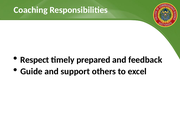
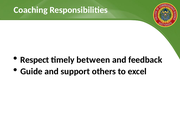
prepared: prepared -> between (93, 60)
